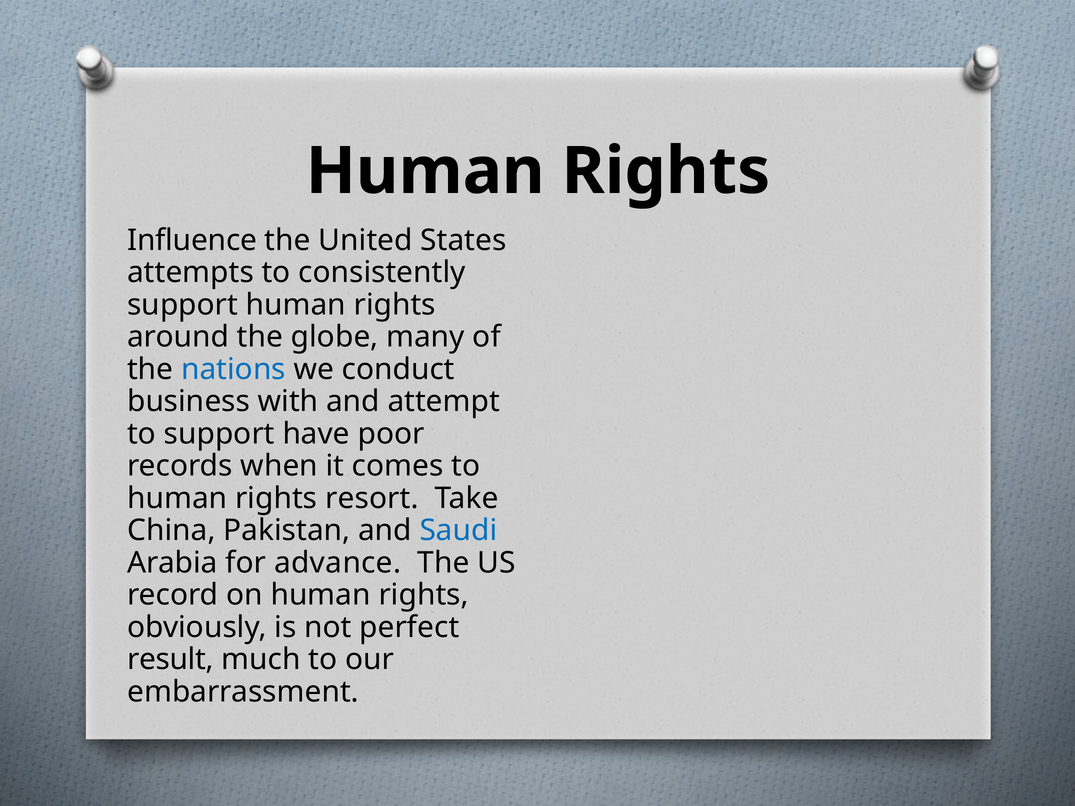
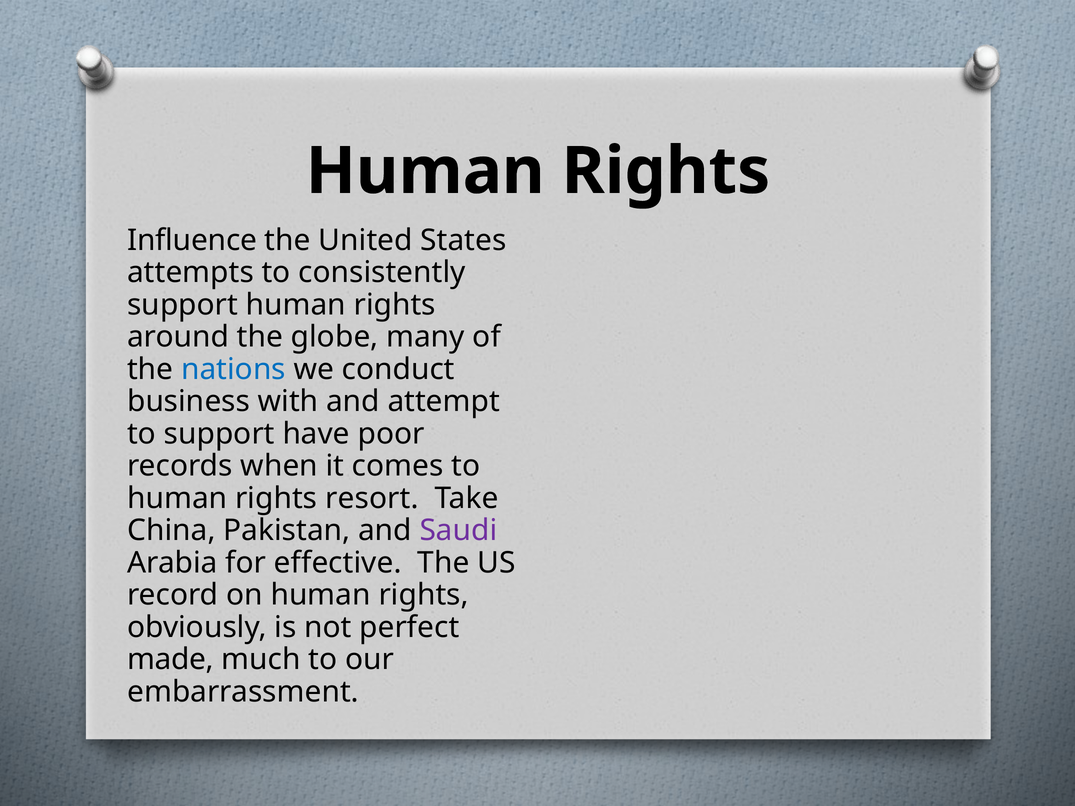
Saudi colour: blue -> purple (458, 531)
advance: advance -> effective (338, 563)
result: result -> made (171, 660)
